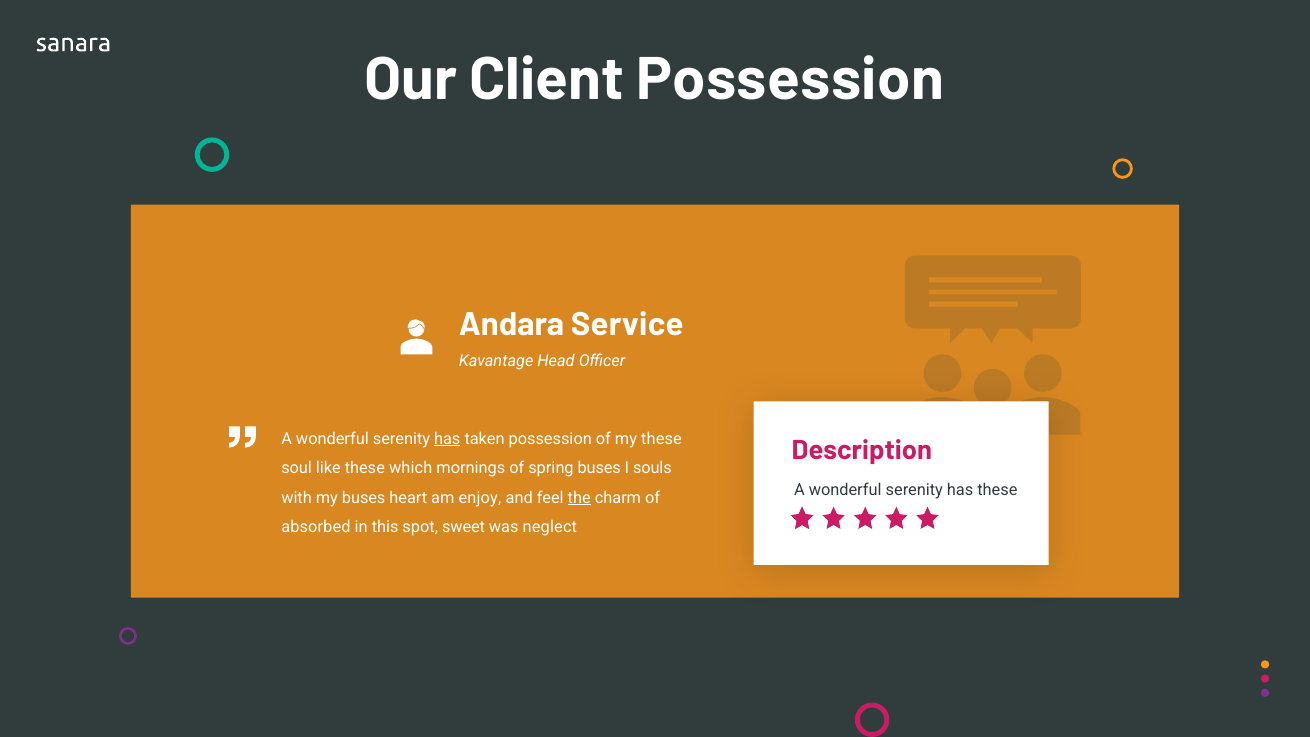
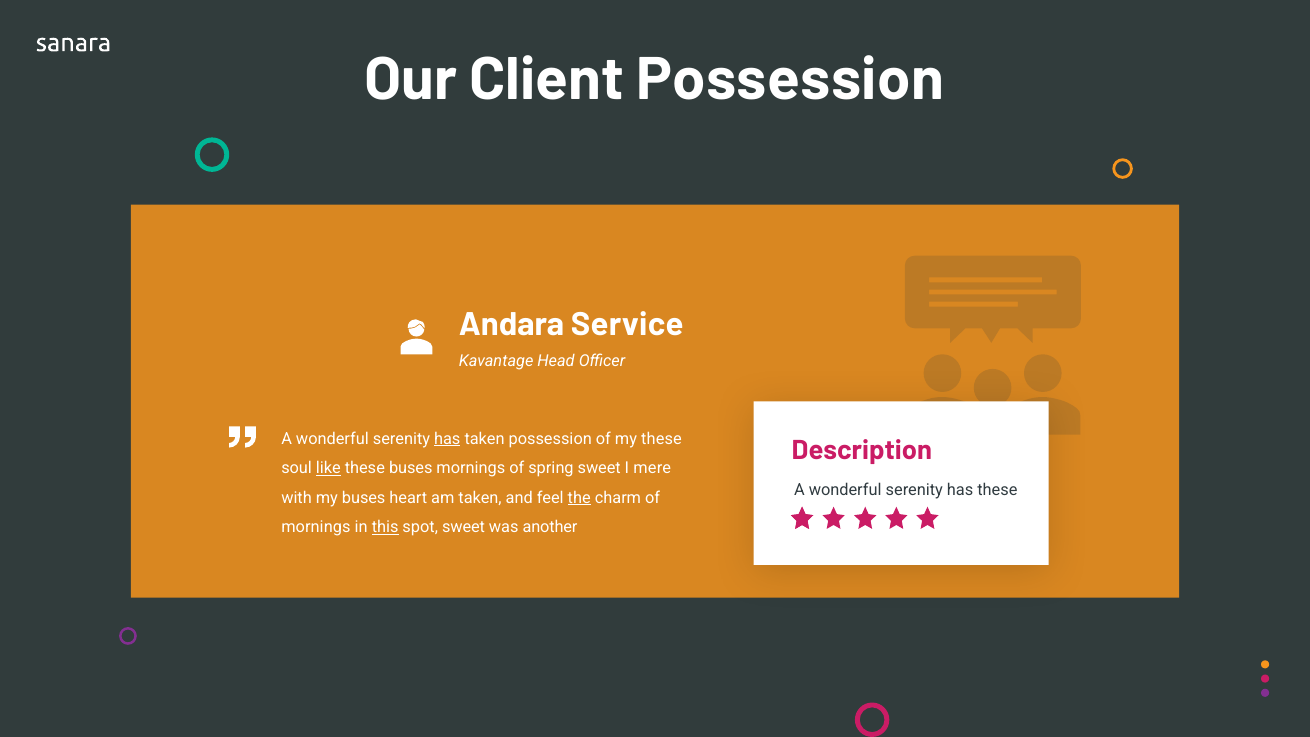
like underline: none -> present (328, 468)
these which: which -> buses (411, 468)
spring buses: buses -> sweet (599, 468)
souls: souls -> mere (652, 468)
am enjoy: enjoy -> taken (480, 498)
absorbed: absorbed -> mornings (316, 527)
this underline: none -> present (385, 527)
neglect: neglect -> another (550, 527)
